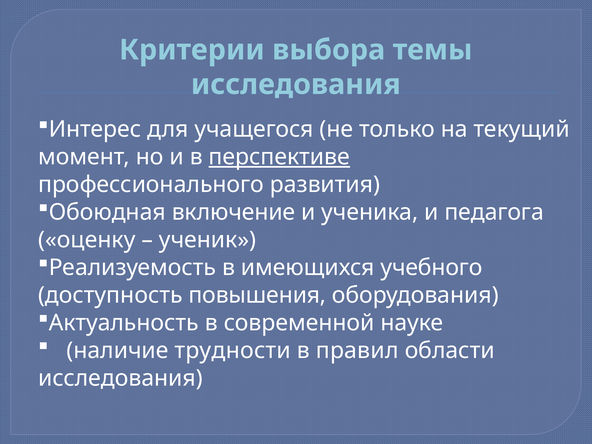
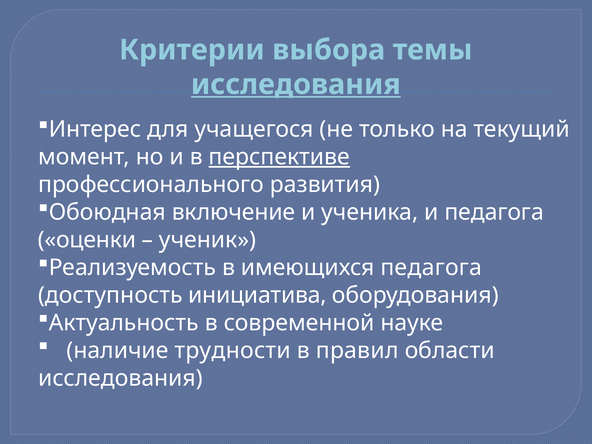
исследования underline: none -> present (296, 84)
оценку: оценку -> оценки (87, 240)
имеющихся учебного: учебного -> педагога (431, 268)
повышения: повышения -> инициатива (257, 295)
